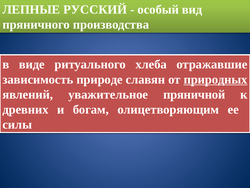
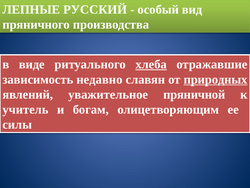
хлеба underline: none -> present (151, 64)
природе: природе -> недавно (99, 79)
древних: древних -> учитель (25, 109)
